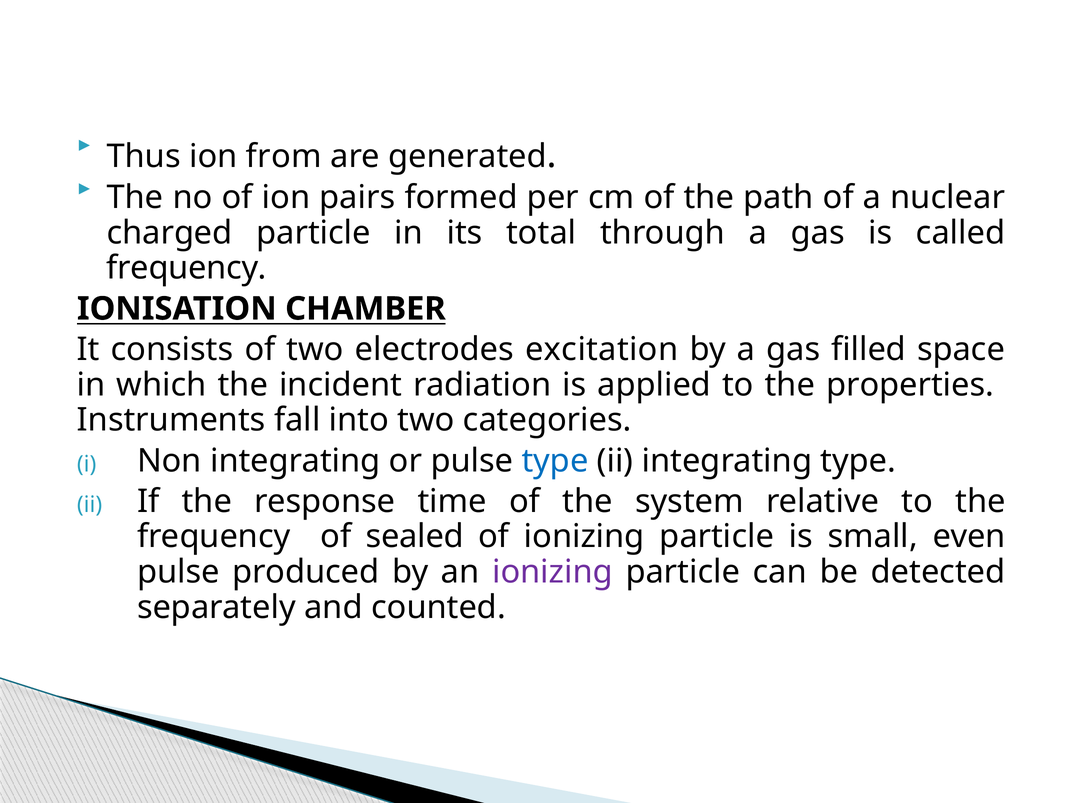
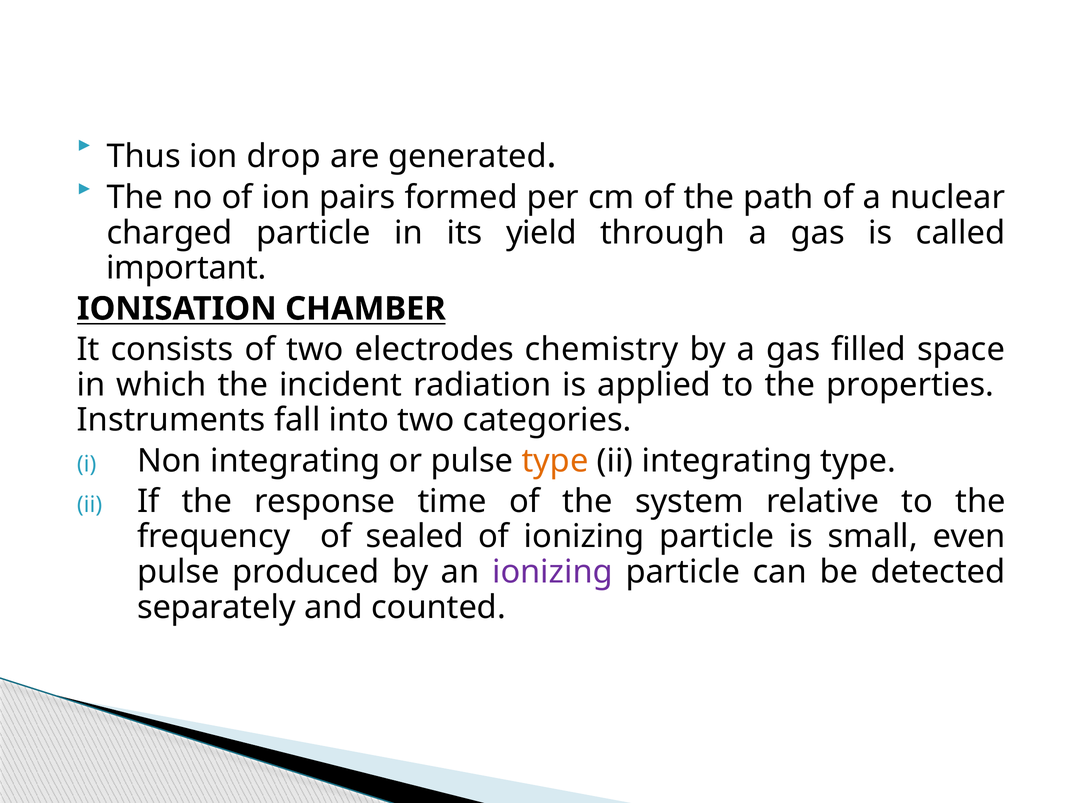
from: from -> drop (284, 156)
total: total -> yield (541, 233)
frequency: frequency -> important (186, 268)
excitation: excitation -> chemistry (602, 349)
type colour: blue -> orange (555, 460)
